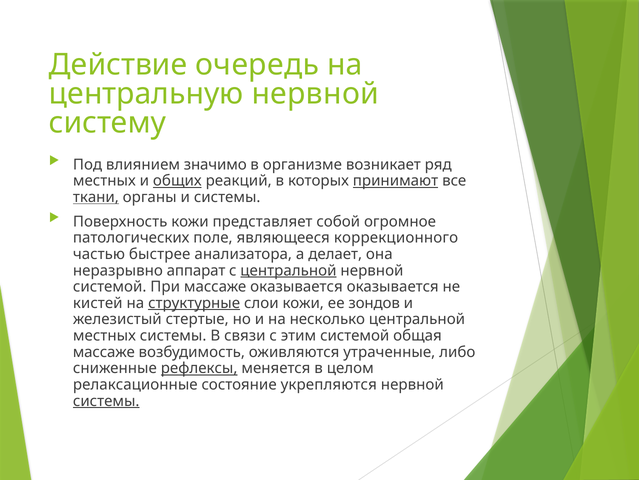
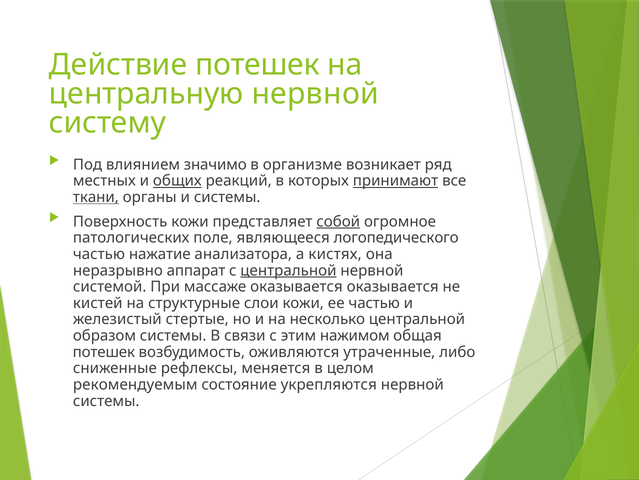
Действие очередь: очередь -> потешек (257, 65)
собой underline: none -> present (338, 221)
коррекционного: коррекционного -> логопедического (396, 237)
быстрее: быстрее -> нажатие (160, 254)
делает: делает -> кистях (335, 254)
структурные underline: present -> none (194, 303)
ее зондов: зондов -> частью (374, 303)
местных: местных -> образом (104, 335)
этим системой: системой -> нажимом (355, 335)
массаже: массаже -> потешек (104, 352)
рефлексы underline: present -> none (199, 368)
релаксационные: релаксационные -> рекомендуемым (135, 384)
системы underline: present -> none (106, 401)
